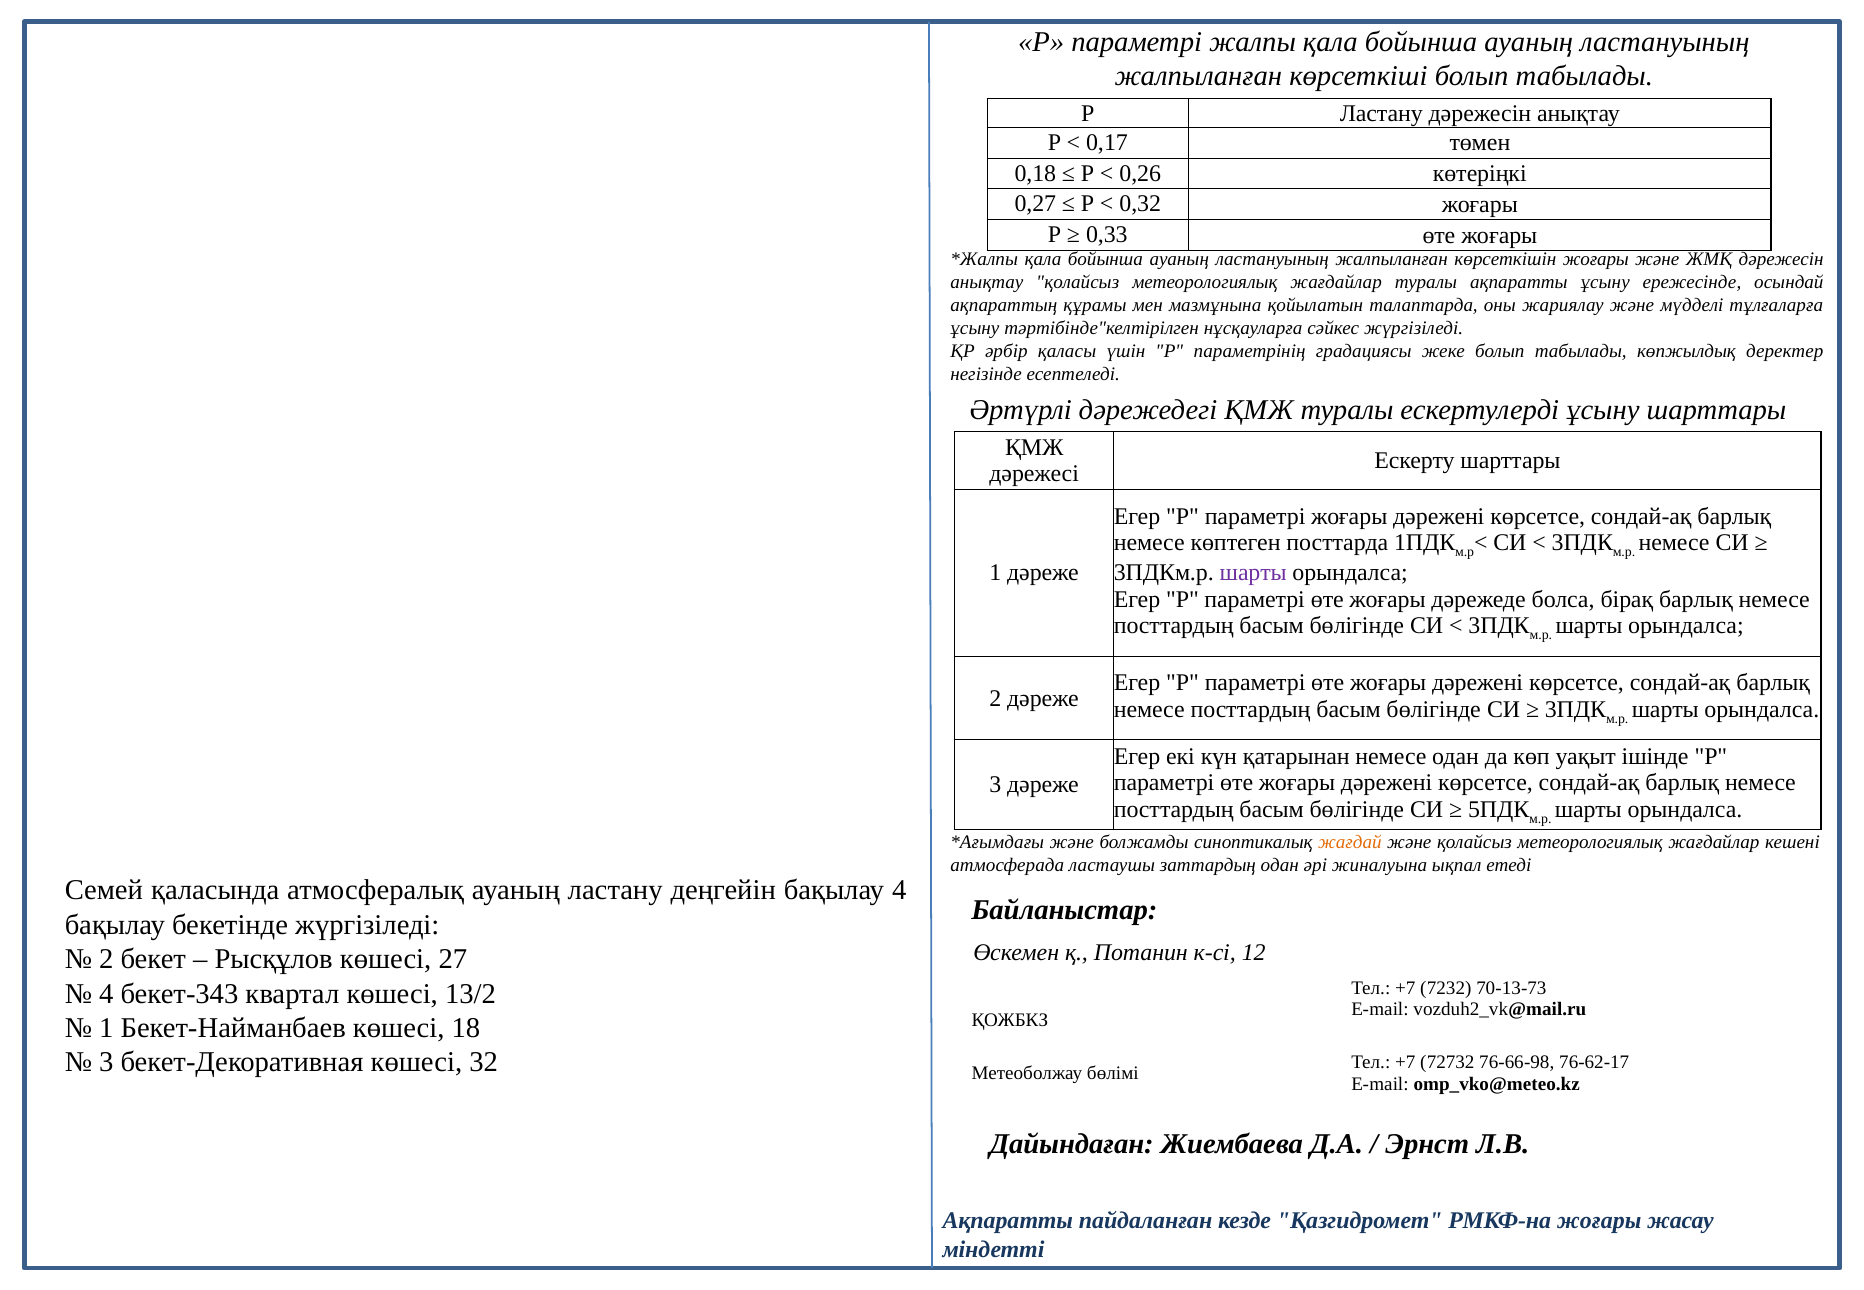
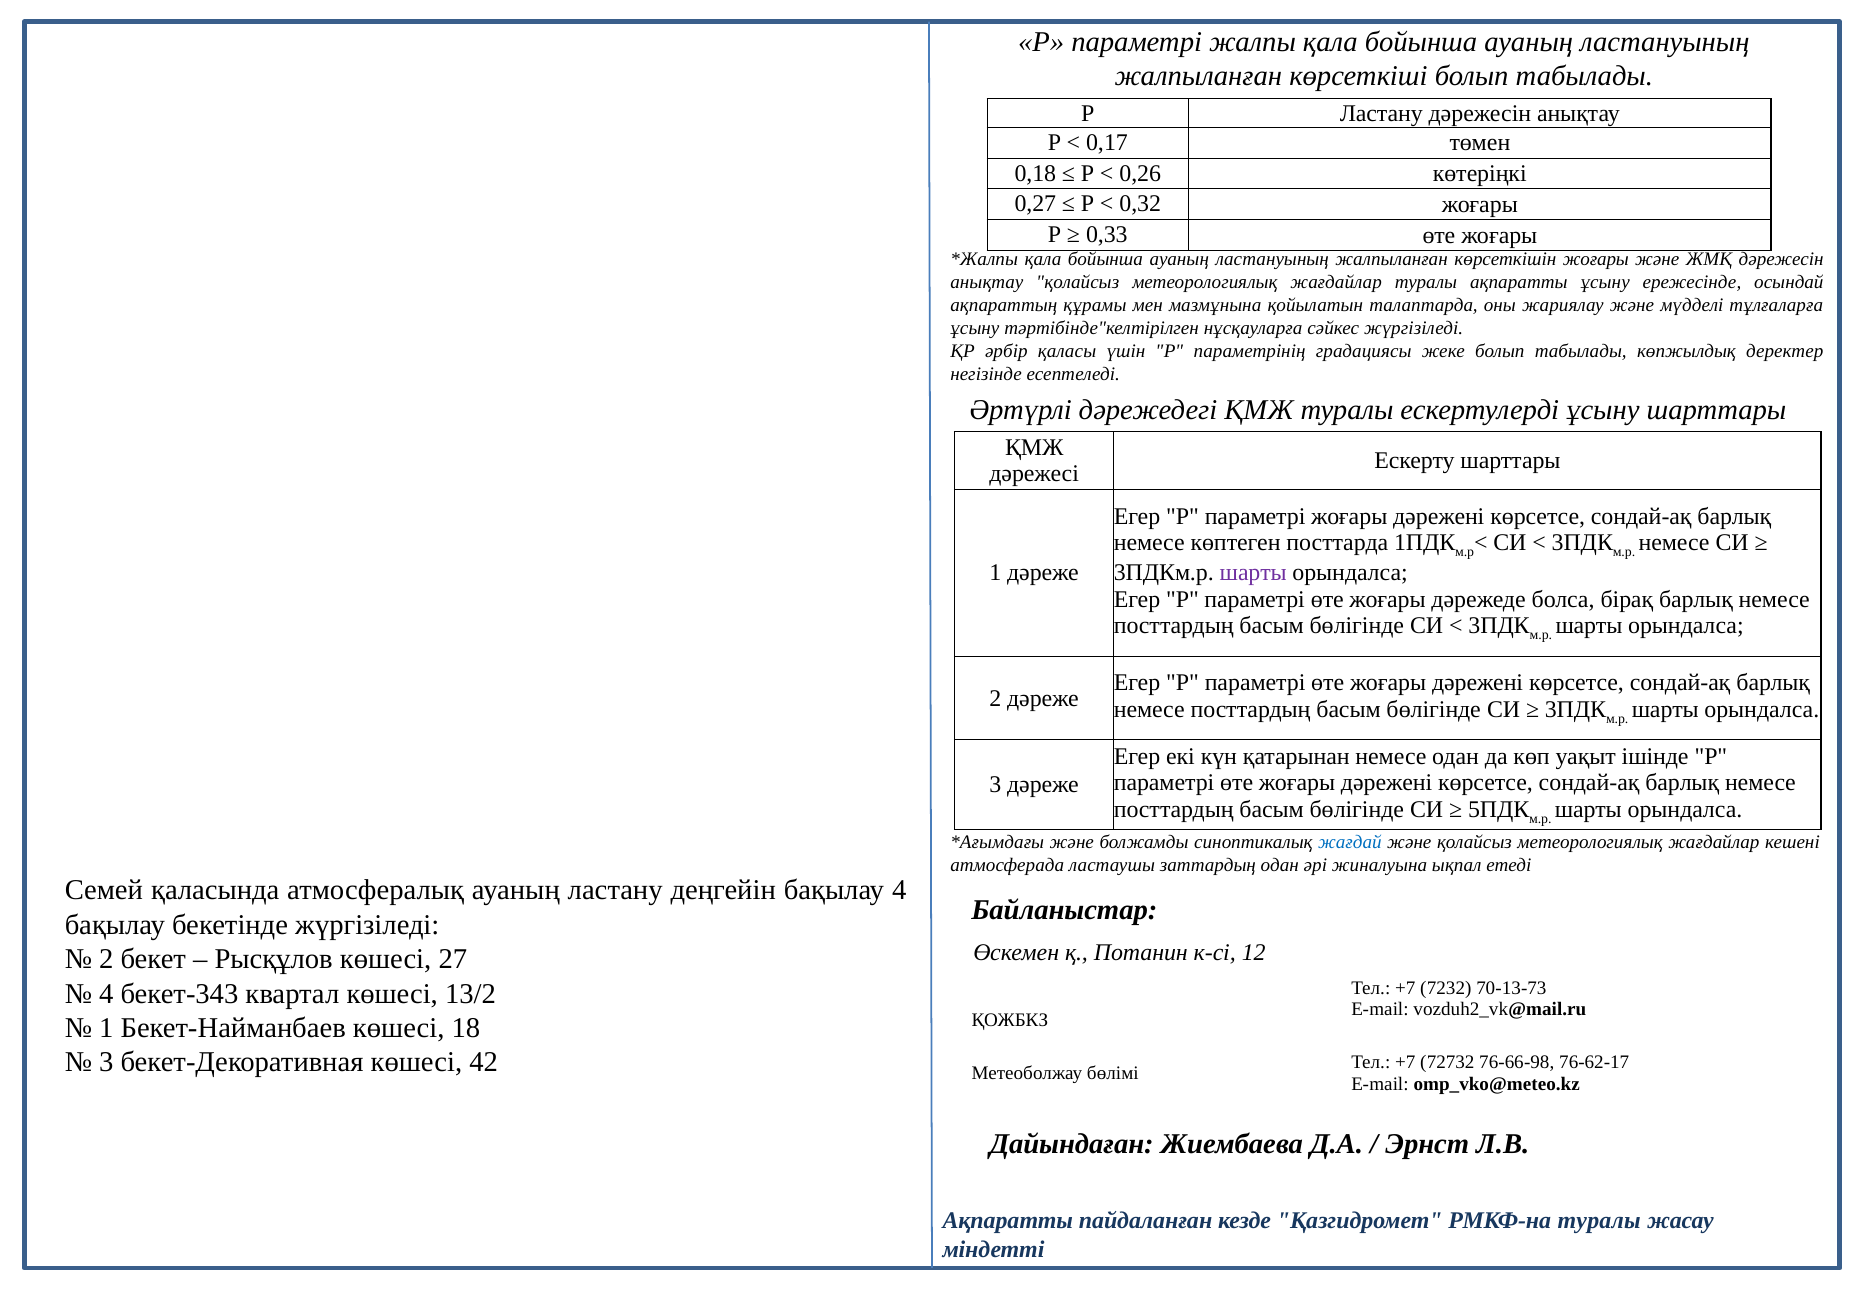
жағдай colour: orange -> blue (1350, 842)
32: 32 -> 42 (484, 1063)
РМКФ-на жоғары: жоғары -> туралы (1599, 1221)
